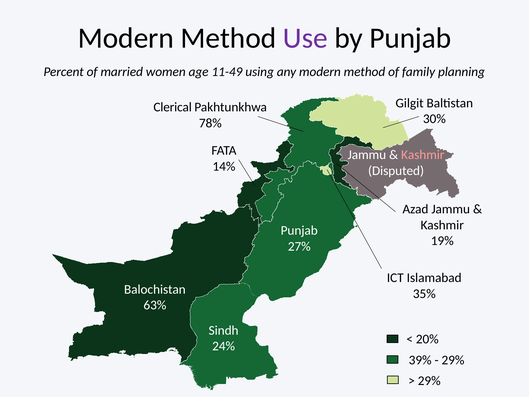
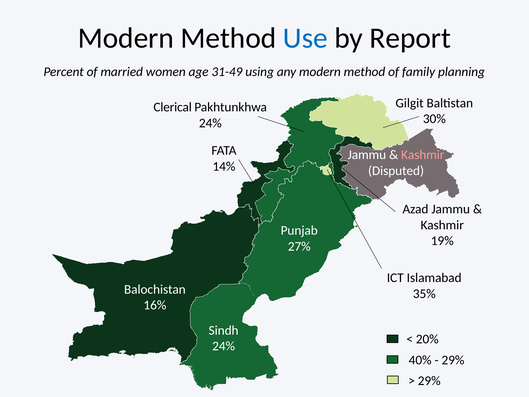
Use colour: purple -> blue (305, 38)
by Punjab: Punjab -> Report (410, 38)
11-49: 11-49 -> 31-49 (227, 72)
78%: 78% -> 24% (210, 123)
63%: 63% -> 16% (155, 305)
39%: 39% -> 40% (420, 360)
